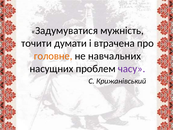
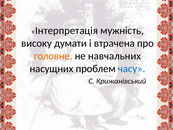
Задумуватися: Задумуватися -> Інтерпретація (67, 31)
точити: точити -> високу (36, 43)
часу colour: purple -> blue (132, 69)
